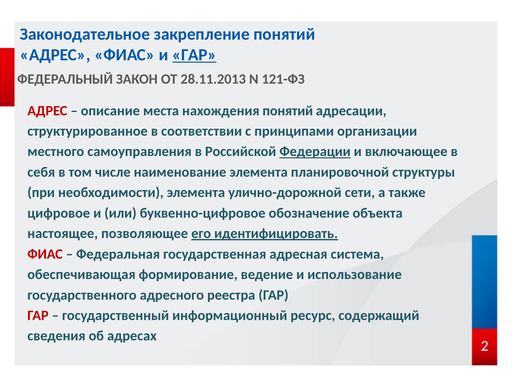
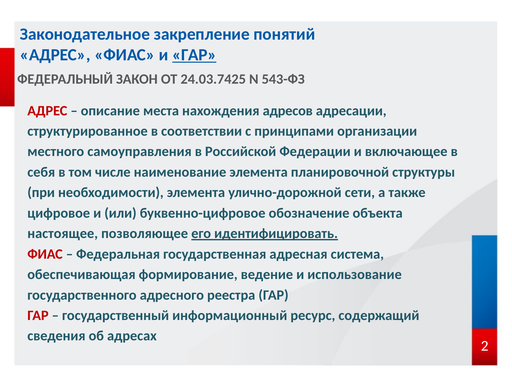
28.11.2013: 28.11.2013 -> 24.03.7425 (213, 79)
121-ФЗ: 121-ФЗ -> 543-ФЗ (283, 79)
нахождения понятий: понятий -> адресов (288, 111)
Федерации underline: present -> none (315, 152)
